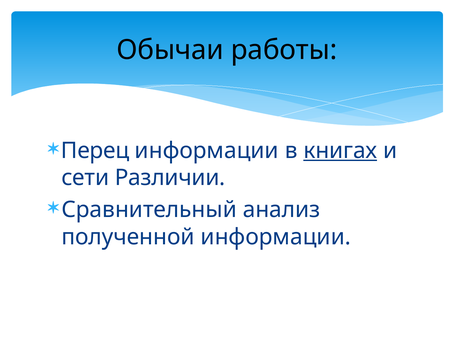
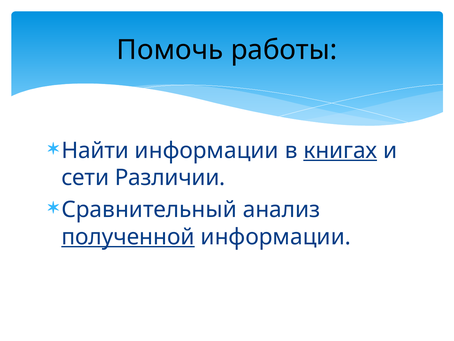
Обычаи: Обычаи -> Помочь (170, 50)
Перец: Перец -> Найти (95, 150)
полученной underline: none -> present (128, 237)
